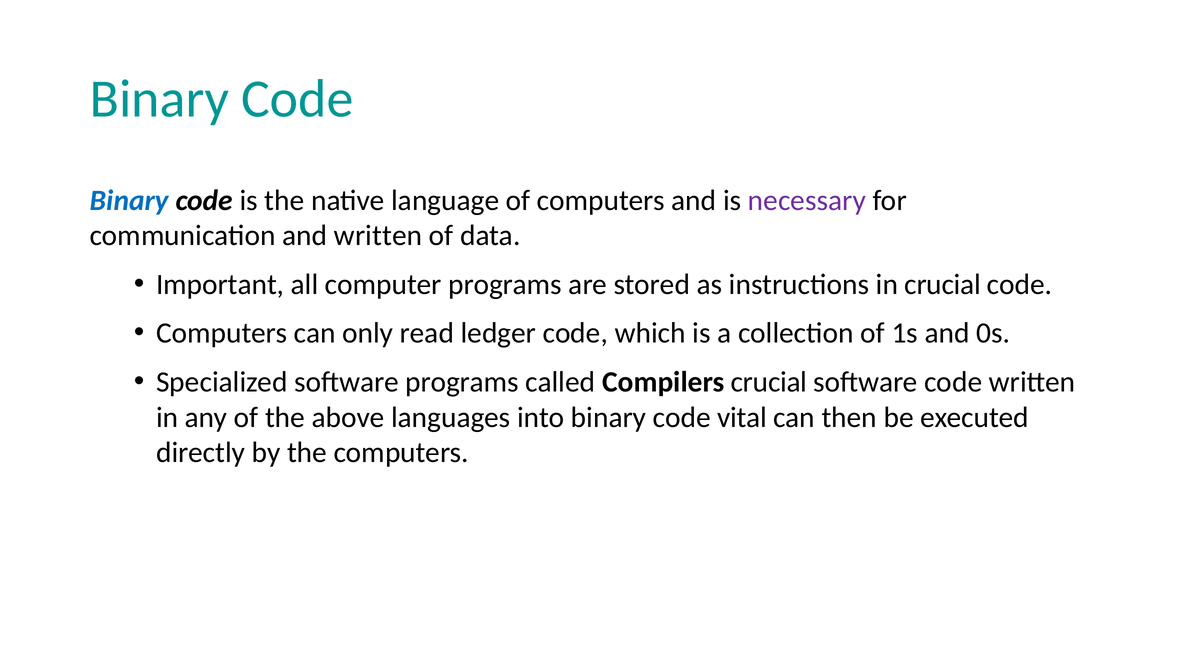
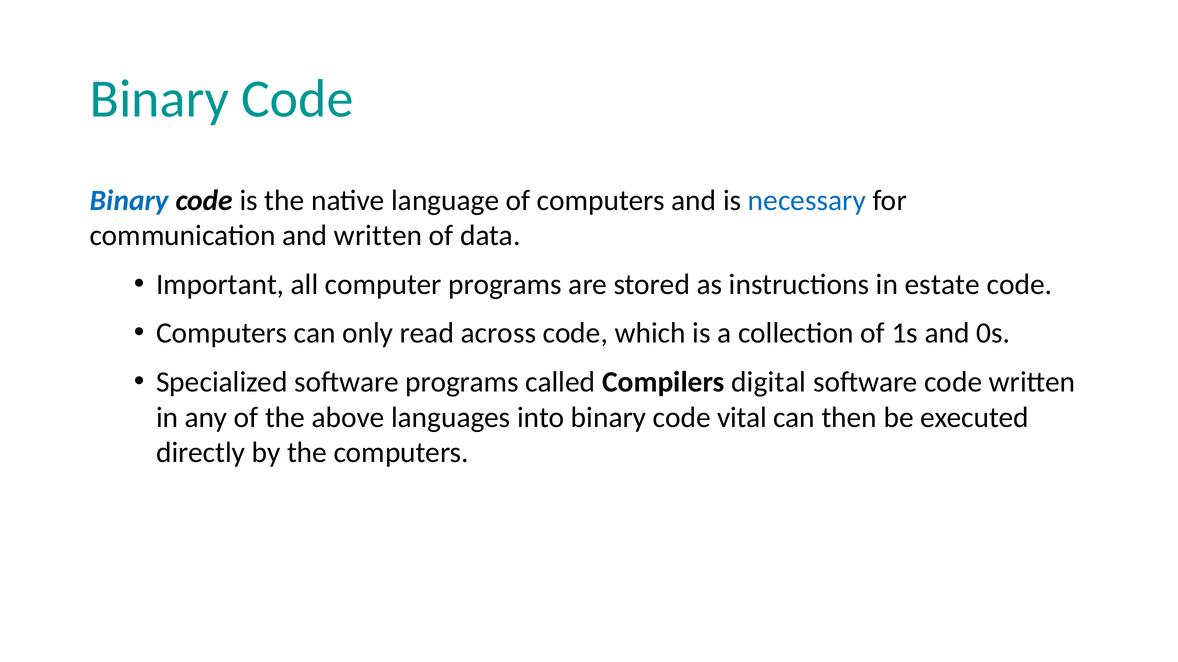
necessary colour: purple -> blue (807, 201)
in crucial: crucial -> estate (942, 285)
ledger: ledger -> across (498, 334)
Compilers crucial: crucial -> digital (769, 382)
